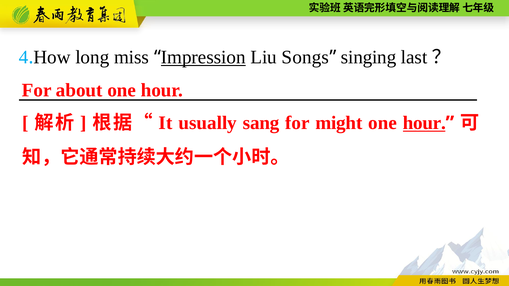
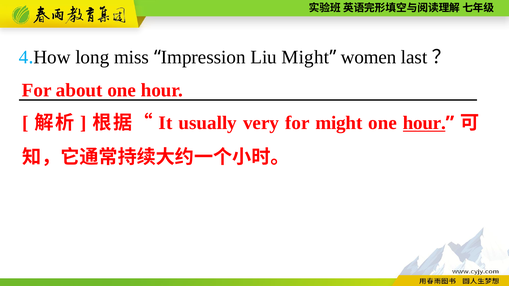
Impression underline: present -> none (203, 57)
Liu Songs: Songs -> Might (305, 57)
singing: singing -> women (369, 57)
sang: sang -> very (261, 123)
